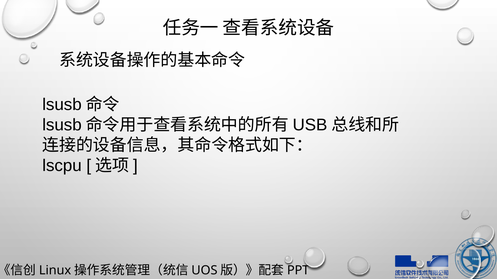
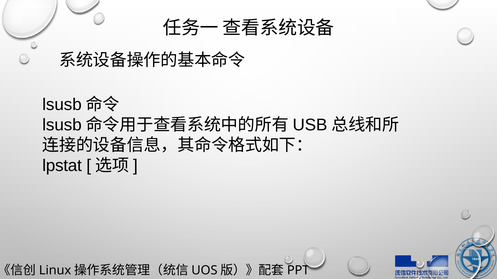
lscpu: lscpu -> lpstat (62, 166)
